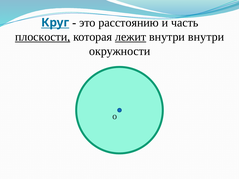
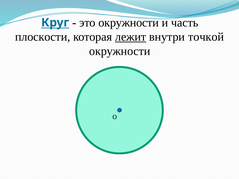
это расстоянию: расстоянию -> окружности (129, 23)
плоскости underline: present -> none (43, 37)
внутри внутри: внутри -> точкой (206, 37)
